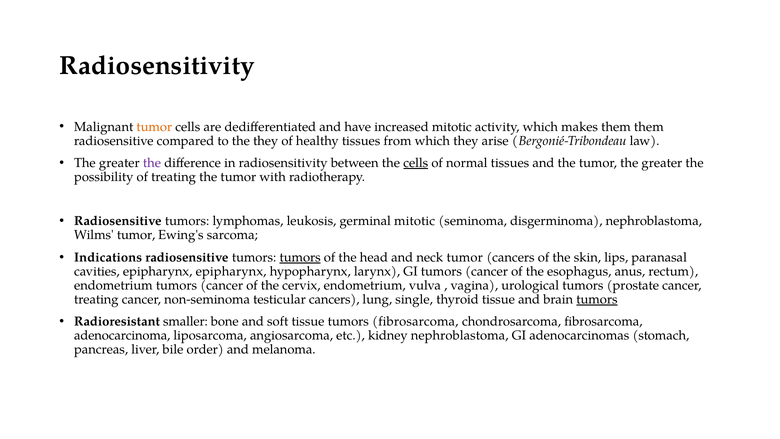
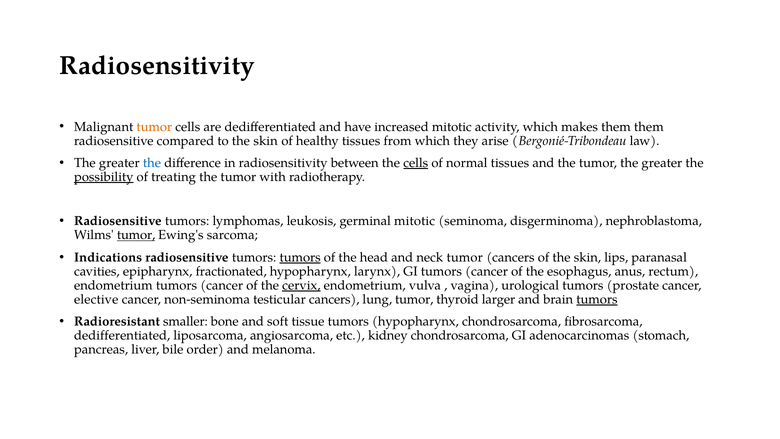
to the they: they -> skin (266, 141)
the colour: purple -> blue (152, 163)
possibility underline: none -> present (104, 177)
tumor underline: none -> present (136, 235)
epipharynx epipharynx: epipharynx -> fractionated (231, 271)
cervix underline: none -> present (301, 285)
treating: treating -> elective (96, 299)
lung single: single -> tumor (414, 299)
thyroid tissue: tissue -> larger (498, 299)
tumors fibrosarcoma: fibrosarcoma -> hypopharynx (415, 321)
adenocarcinoma: adenocarcinoma -> dedifferentiated (122, 335)
kidney nephroblastoma: nephroblastoma -> chondrosarcoma (460, 335)
